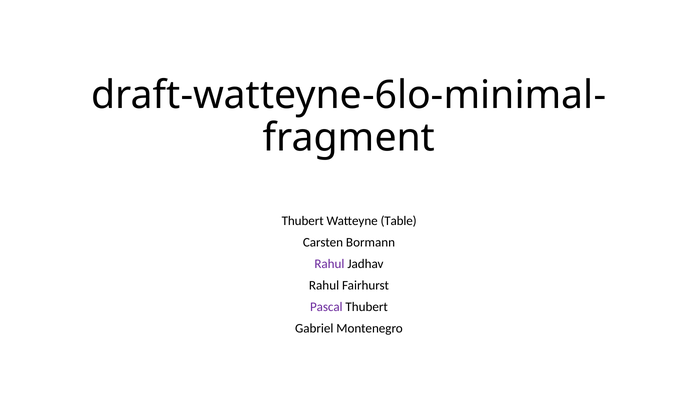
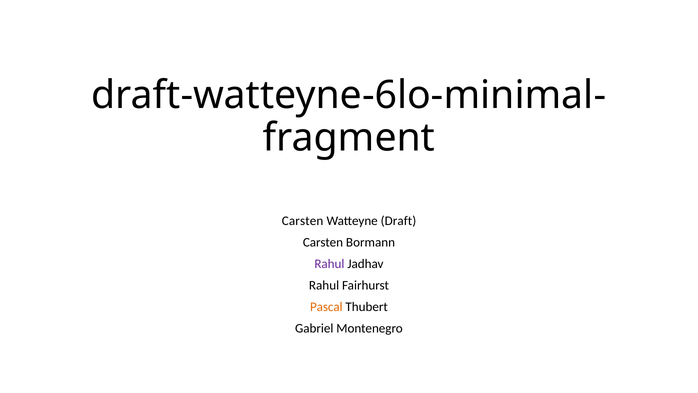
Thubert: Thubert -> Carsten (303, 221)
Table: Table -> Draft (398, 221)
Pascal colour: purple -> orange (326, 307)
